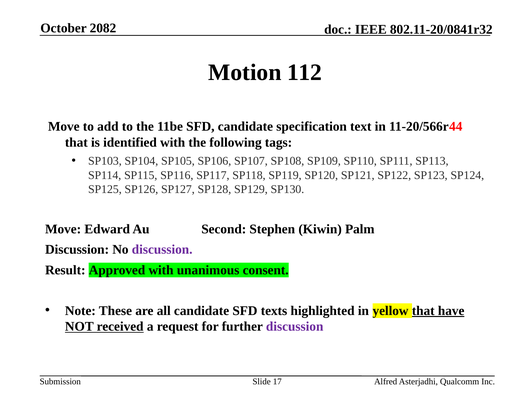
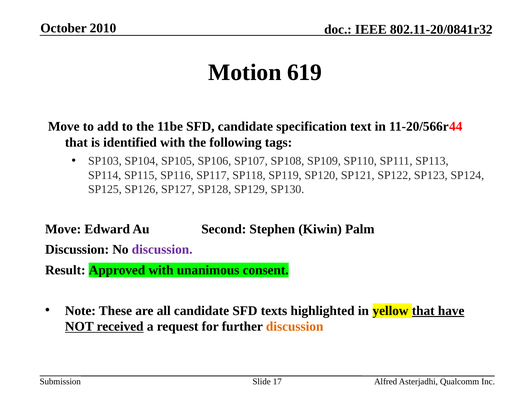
2082: 2082 -> 2010 (103, 28)
112: 112 -> 619 (305, 72)
discussion colour: purple -> orange (295, 326)
